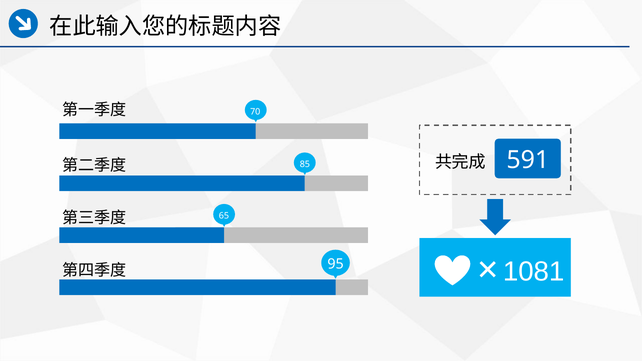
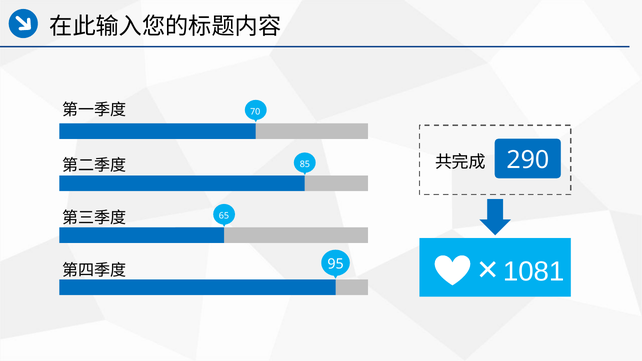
591: 591 -> 290 (528, 160)
